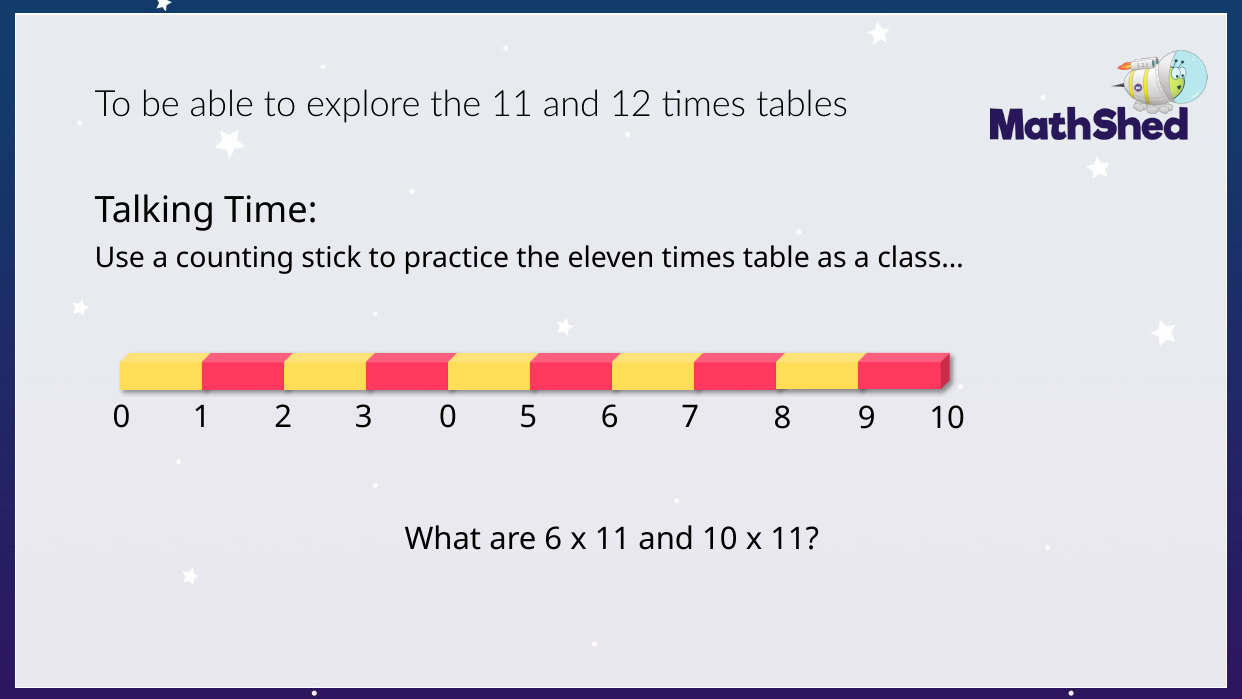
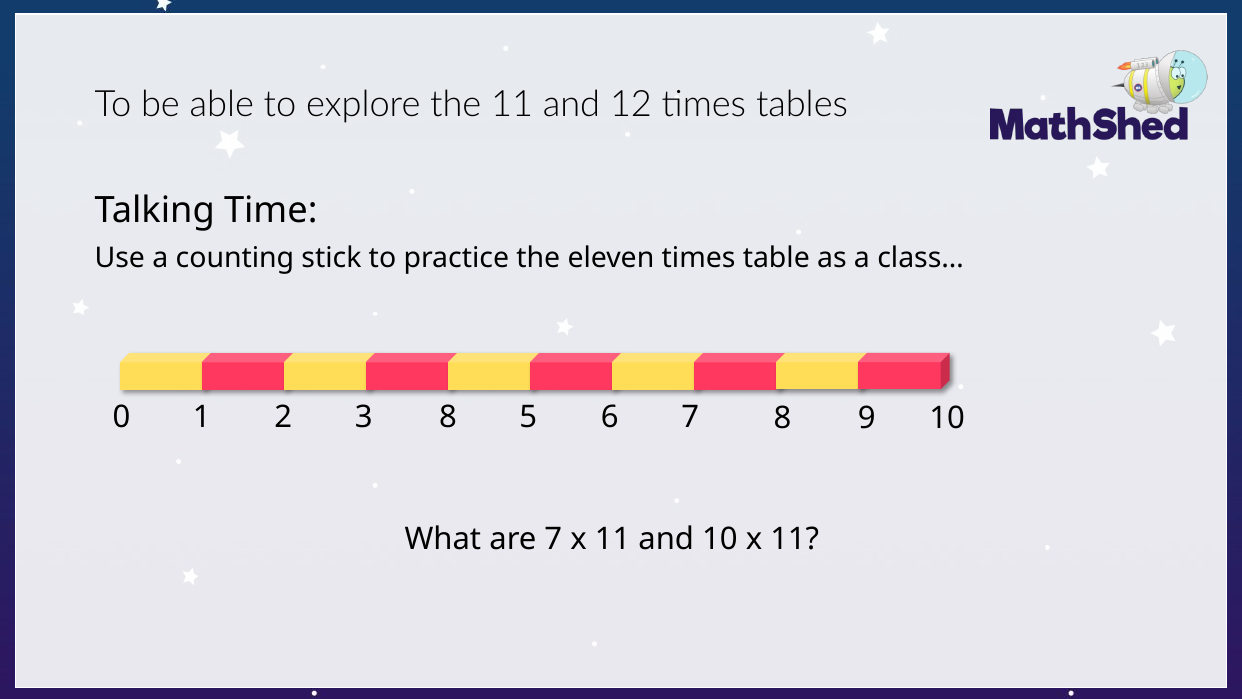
3 0: 0 -> 8 (448, 417)
are 6: 6 -> 7 (553, 539)
